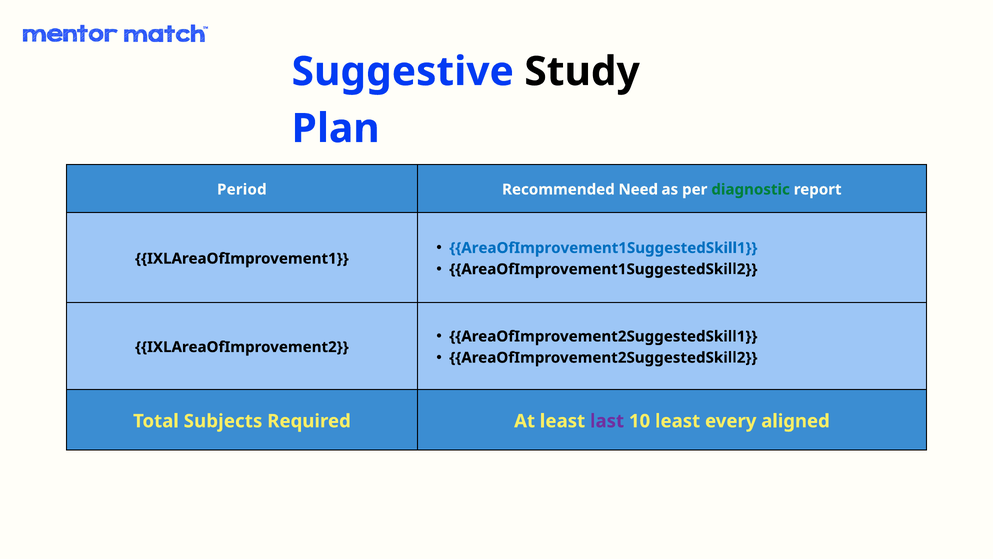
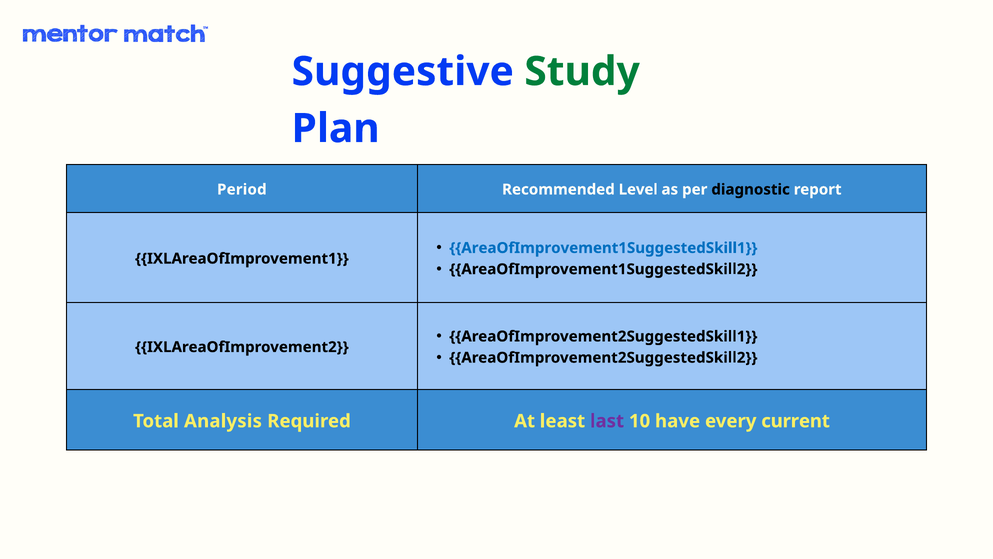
Study colour: black -> green (582, 72)
Need: Need -> Level (638, 189)
diagnostic colour: green -> black (751, 189)
Subjects: Subjects -> Analysis (223, 421)
10 least: least -> have (678, 421)
aligned: aligned -> current (796, 421)
